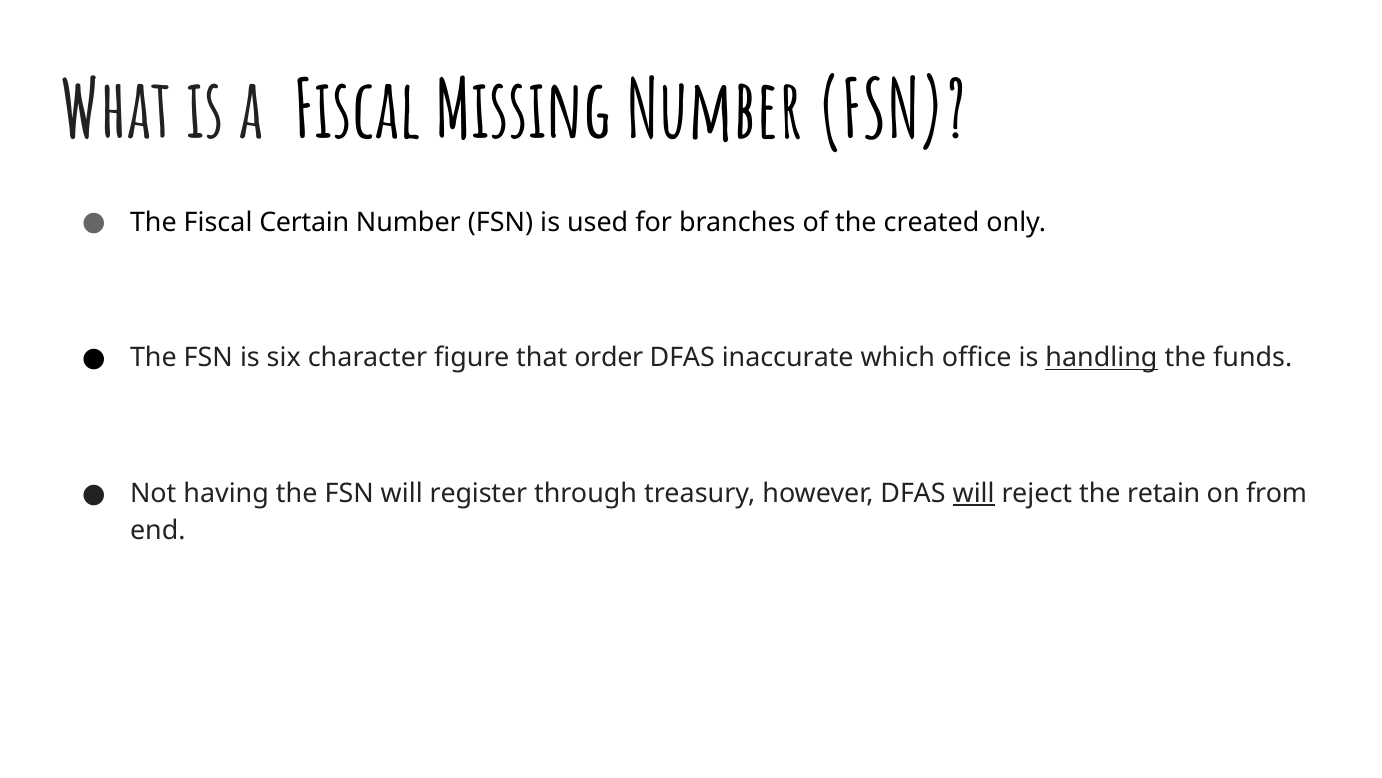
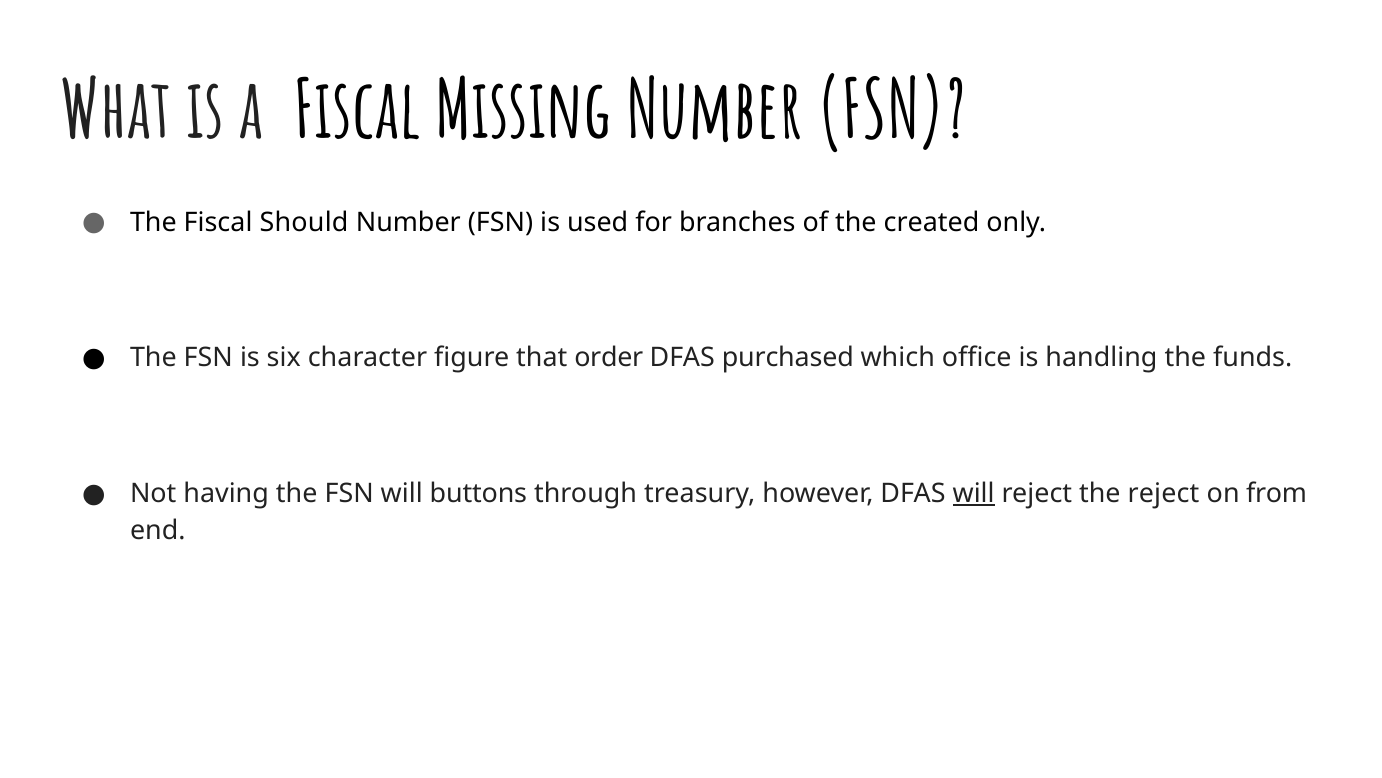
Certain: Certain -> Should (304, 222)
inaccurate: inaccurate -> purchased (788, 358)
handling underline: present -> none (1101, 358)
register: register -> buttons (478, 493)
the retain: retain -> reject (1163, 493)
